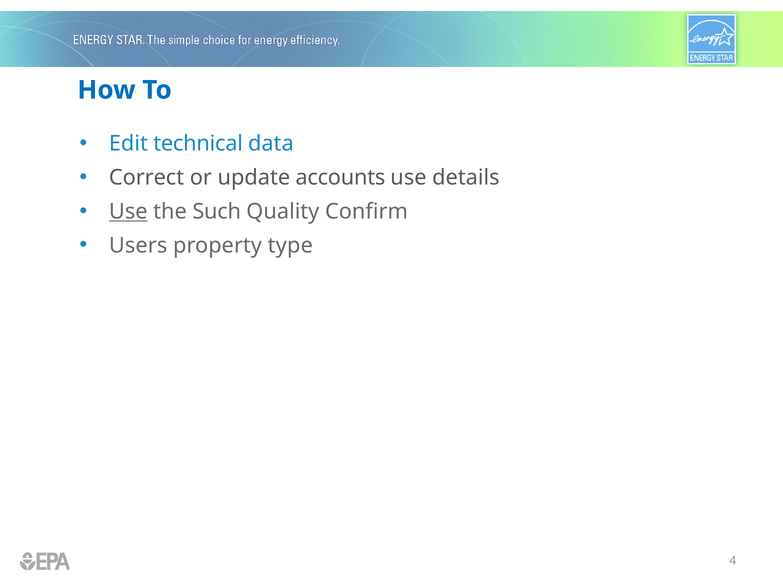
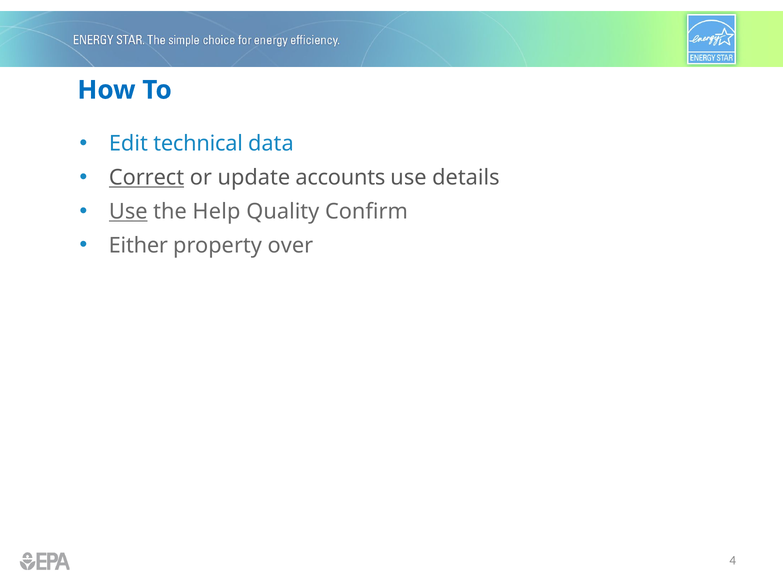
Correct underline: none -> present (147, 178)
Such: Such -> Help (216, 212)
Users: Users -> Either (138, 246)
type: type -> over (290, 246)
